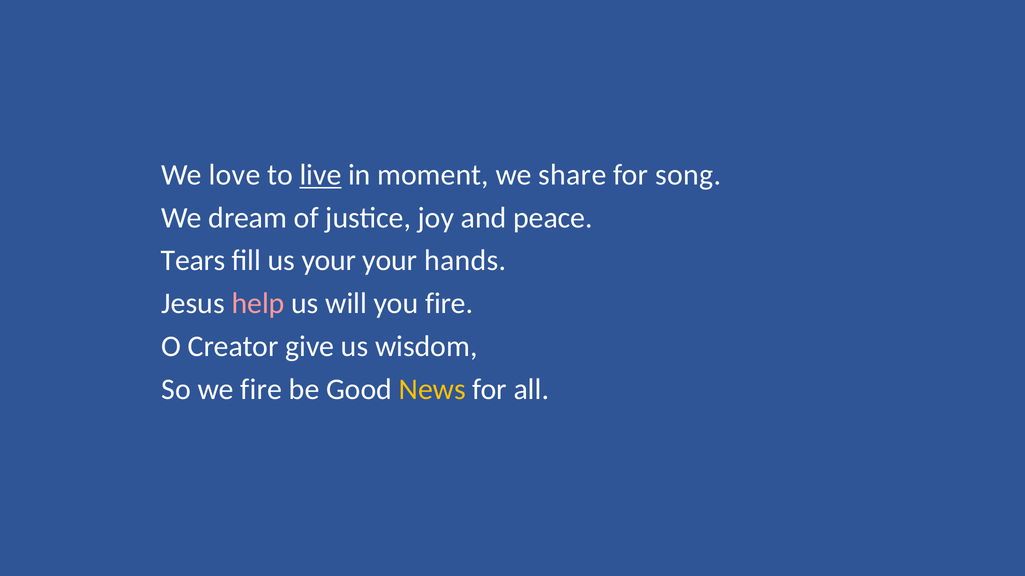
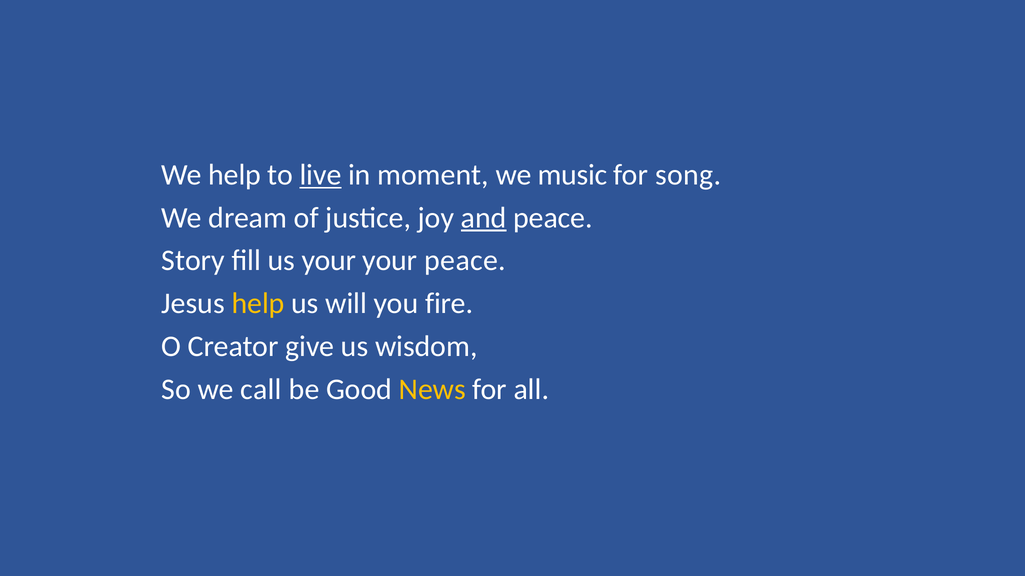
We love: love -> help (235, 175)
share: share -> music (573, 175)
and underline: none -> present (484, 218)
Tears: Tears -> Story (193, 261)
your hands: hands -> peace (465, 261)
help colour: pink -> yellow (258, 304)
we fire: fire -> call (261, 390)
